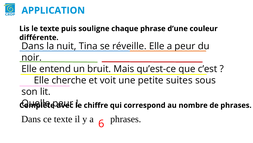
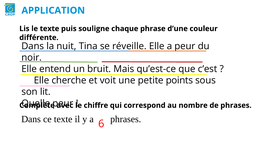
suites: suites -> points (179, 80)
